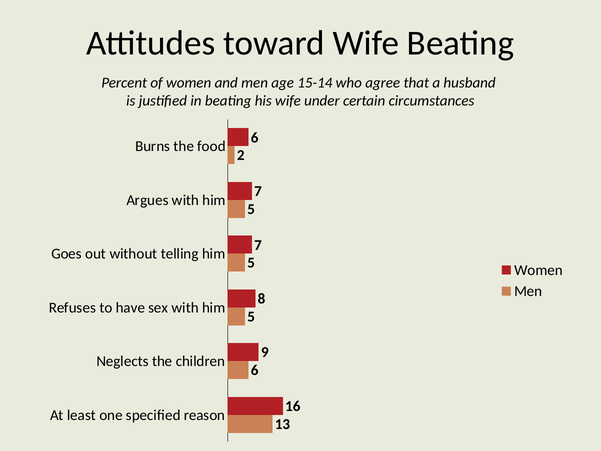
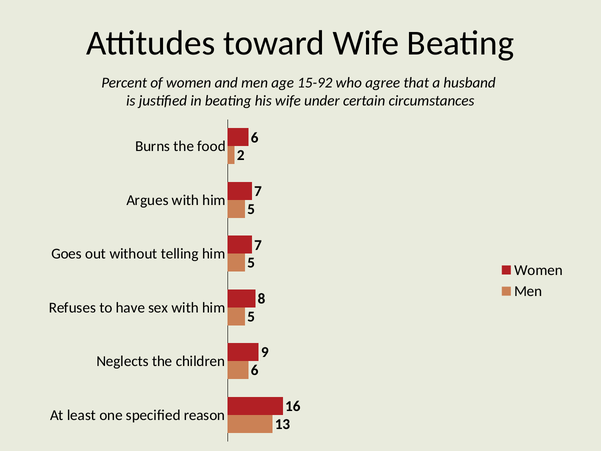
15-14: 15-14 -> 15-92 (315, 83)
